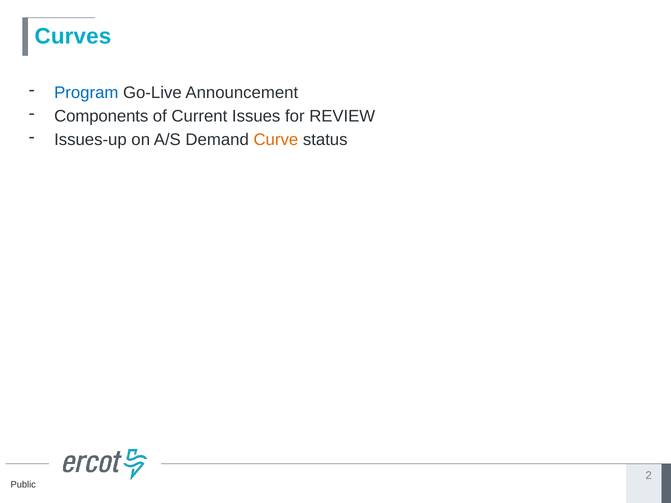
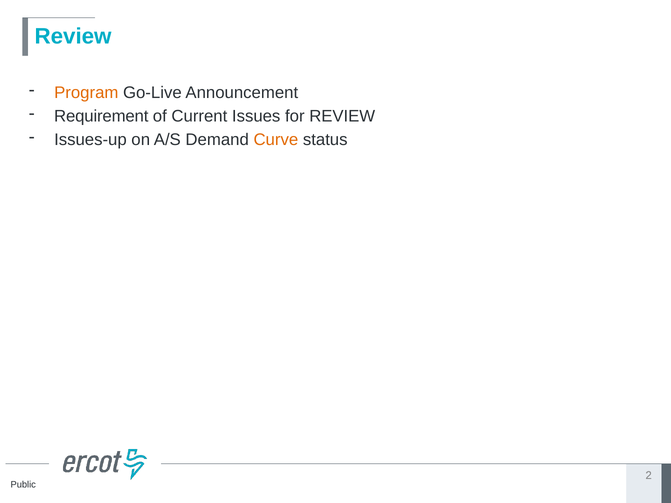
Curves: Curves -> Review (73, 36)
Program colour: blue -> orange (86, 93)
Components: Components -> Requirement (101, 116)
